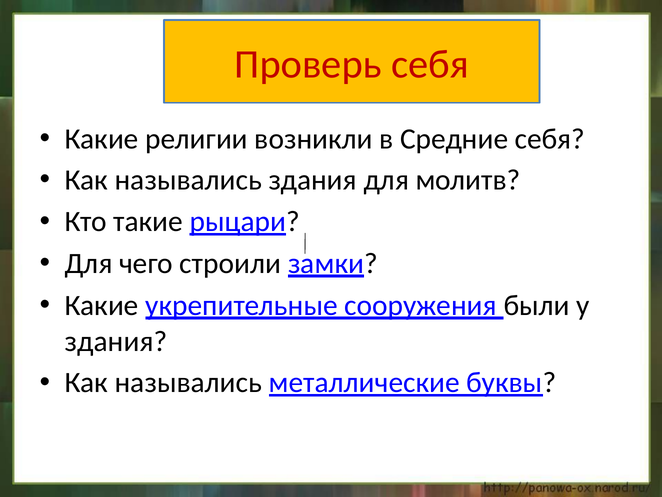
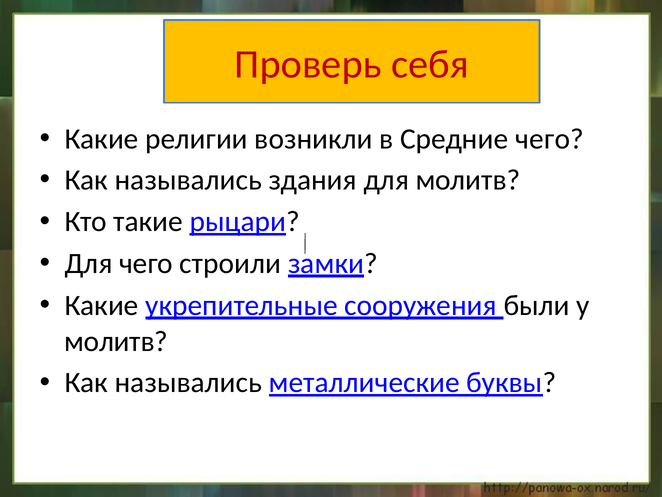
Средние себя: себя -> чего (550, 139)
здания: здания -> молитв (116, 341)
